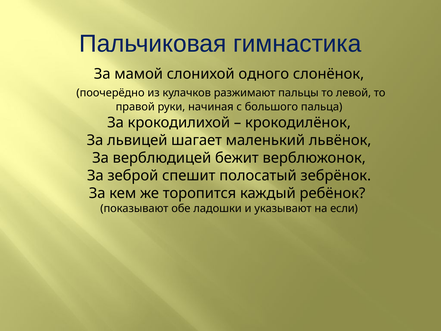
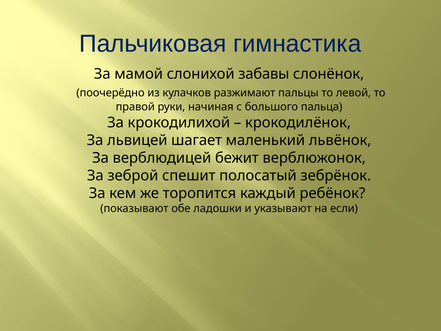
одного: одного -> забавы (264, 74)
